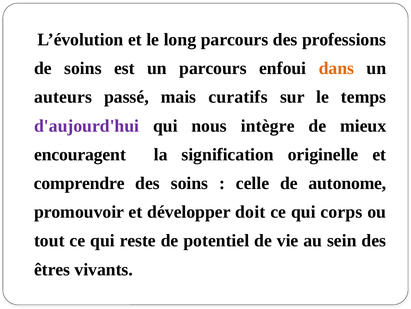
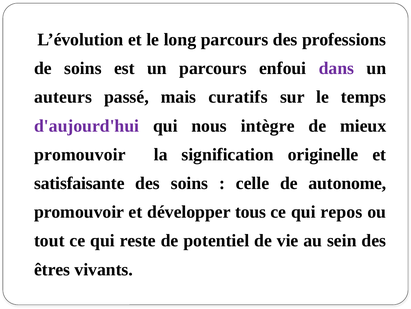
dans colour: orange -> purple (336, 68)
encouragent: encouragent -> promouvoir (80, 154)
comprendre: comprendre -> satisfaisante (79, 183)
doit: doit -> tous (250, 212)
corps: corps -> repos (341, 212)
